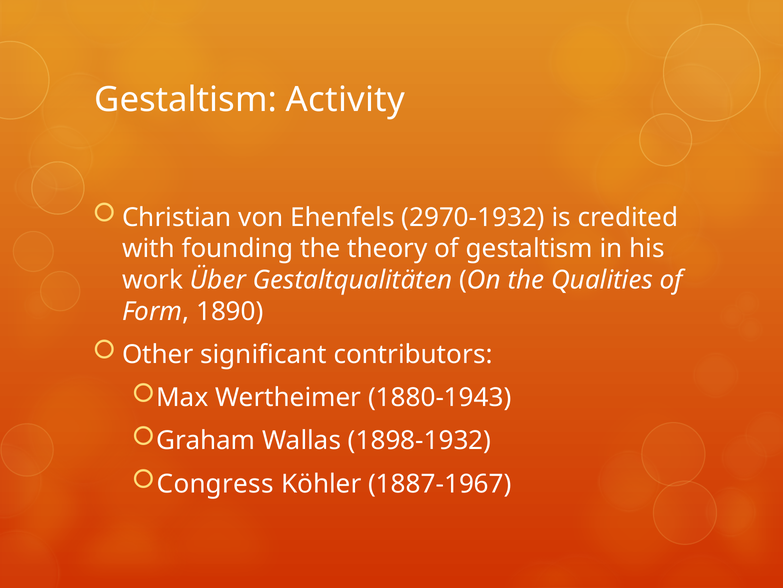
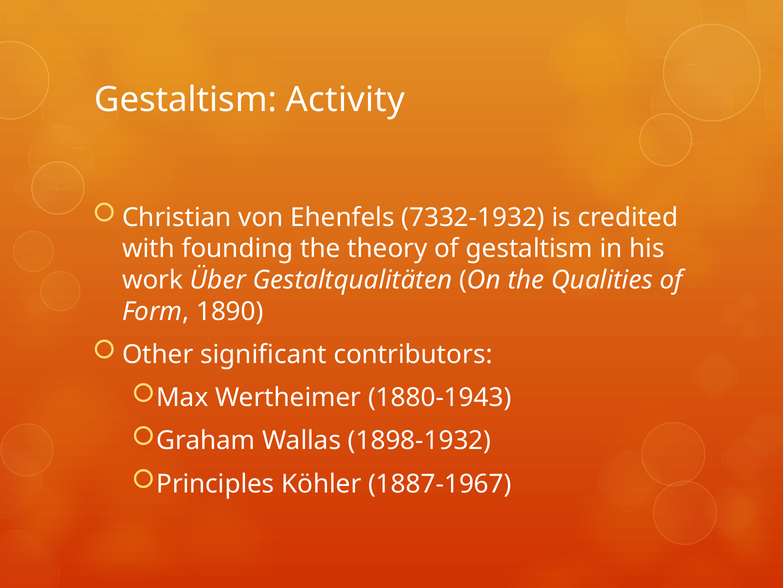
2970-1932: 2970-1932 -> 7332-1932 (473, 217)
Congress: Congress -> Principles (215, 483)
